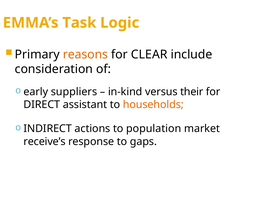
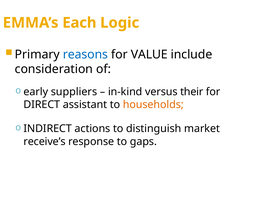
Task: Task -> Each (79, 23)
reasons colour: orange -> blue (85, 54)
CLEAR: CLEAR -> VALUE (149, 54)
population: population -> distinguish (154, 128)
